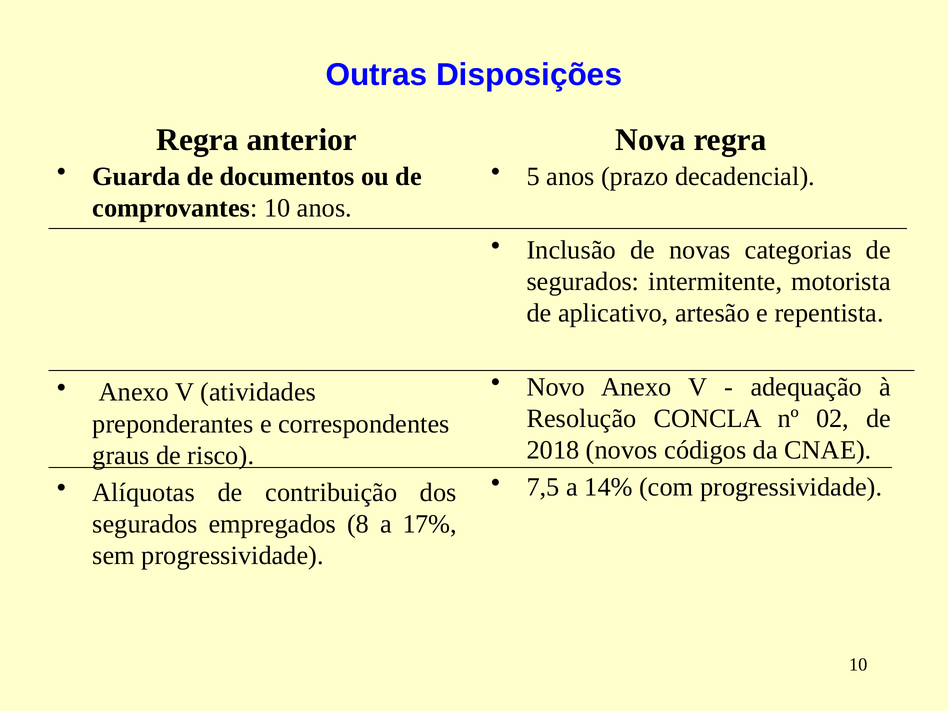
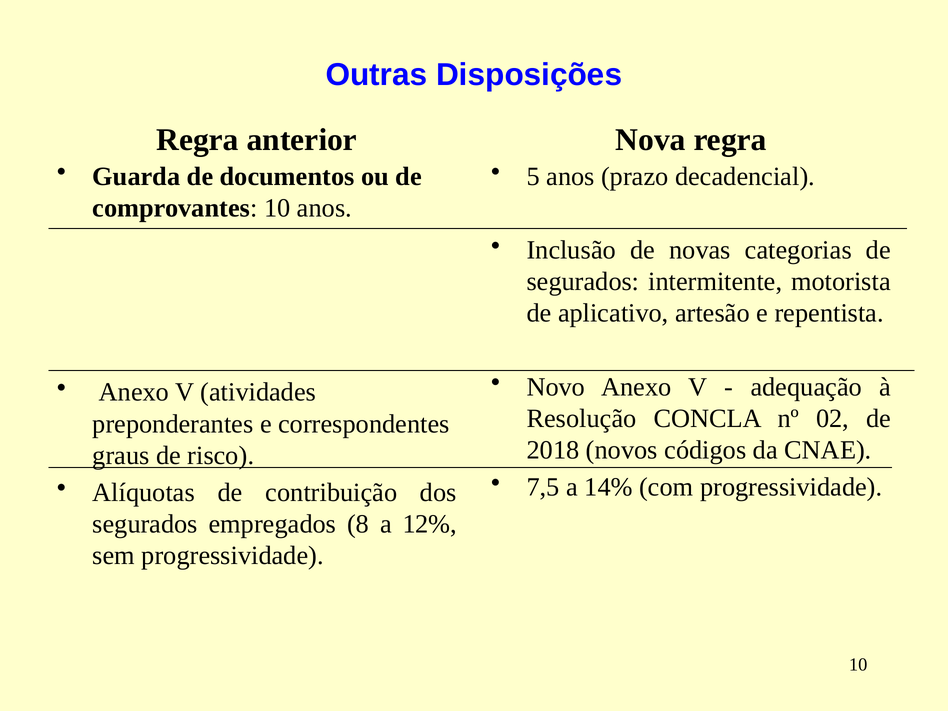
17%: 17% -> 12% (430, 524)
